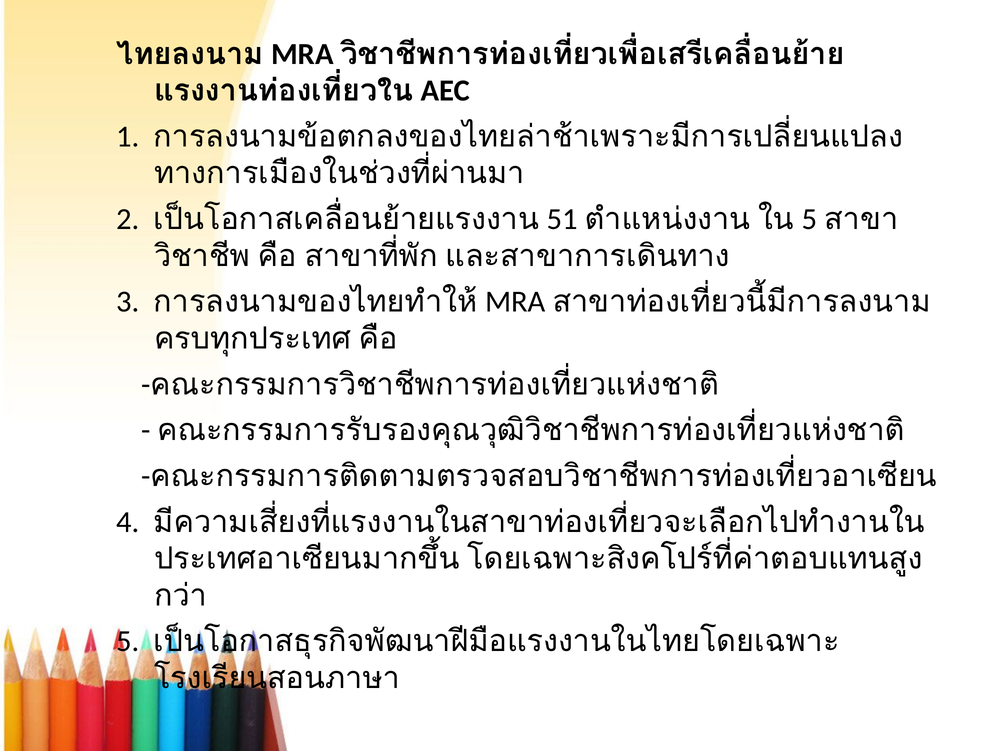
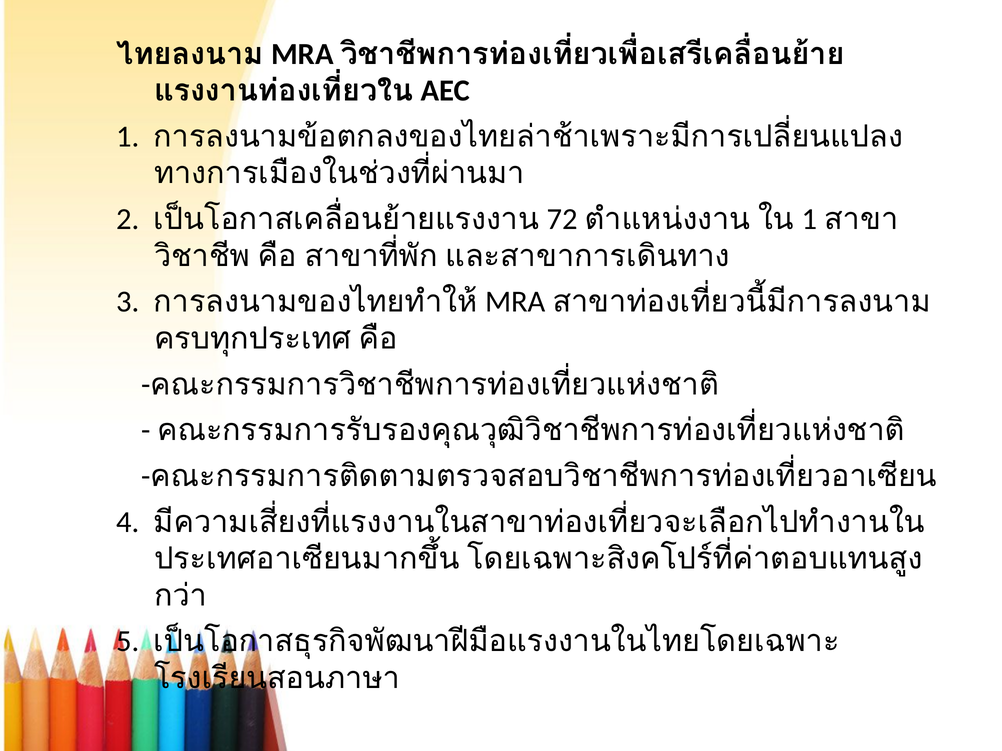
51: 51 -> 72 (562, 219)
5: 5 -> 1 (810, 219)
